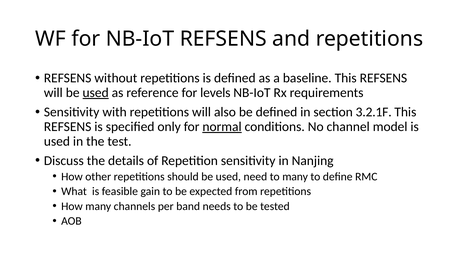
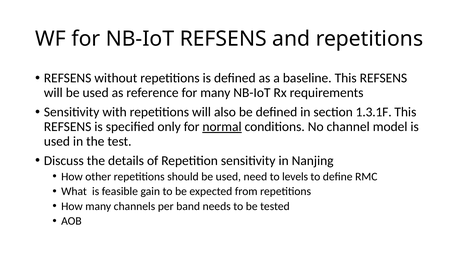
used underline: present -> none (96, 93)
for levels: levels -> many (215, 93)
3.2.1F: 3.2.1F -> 1.3.1F (374, 112)
to many: many -> levels (295, 176)
